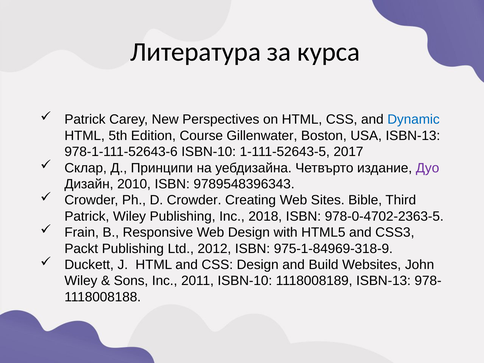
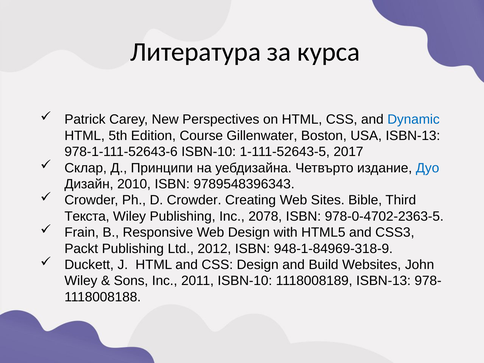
Дуо colour: purple -> blue (428, 168)
Patrick: Patrick -> Текста (87, 216)
2018: 2018 -> 2078 (265, 216)
975-1-84969-318-9: 975-1-84969-318-9 -> 948-1-84969-318-9 (333, 249)
